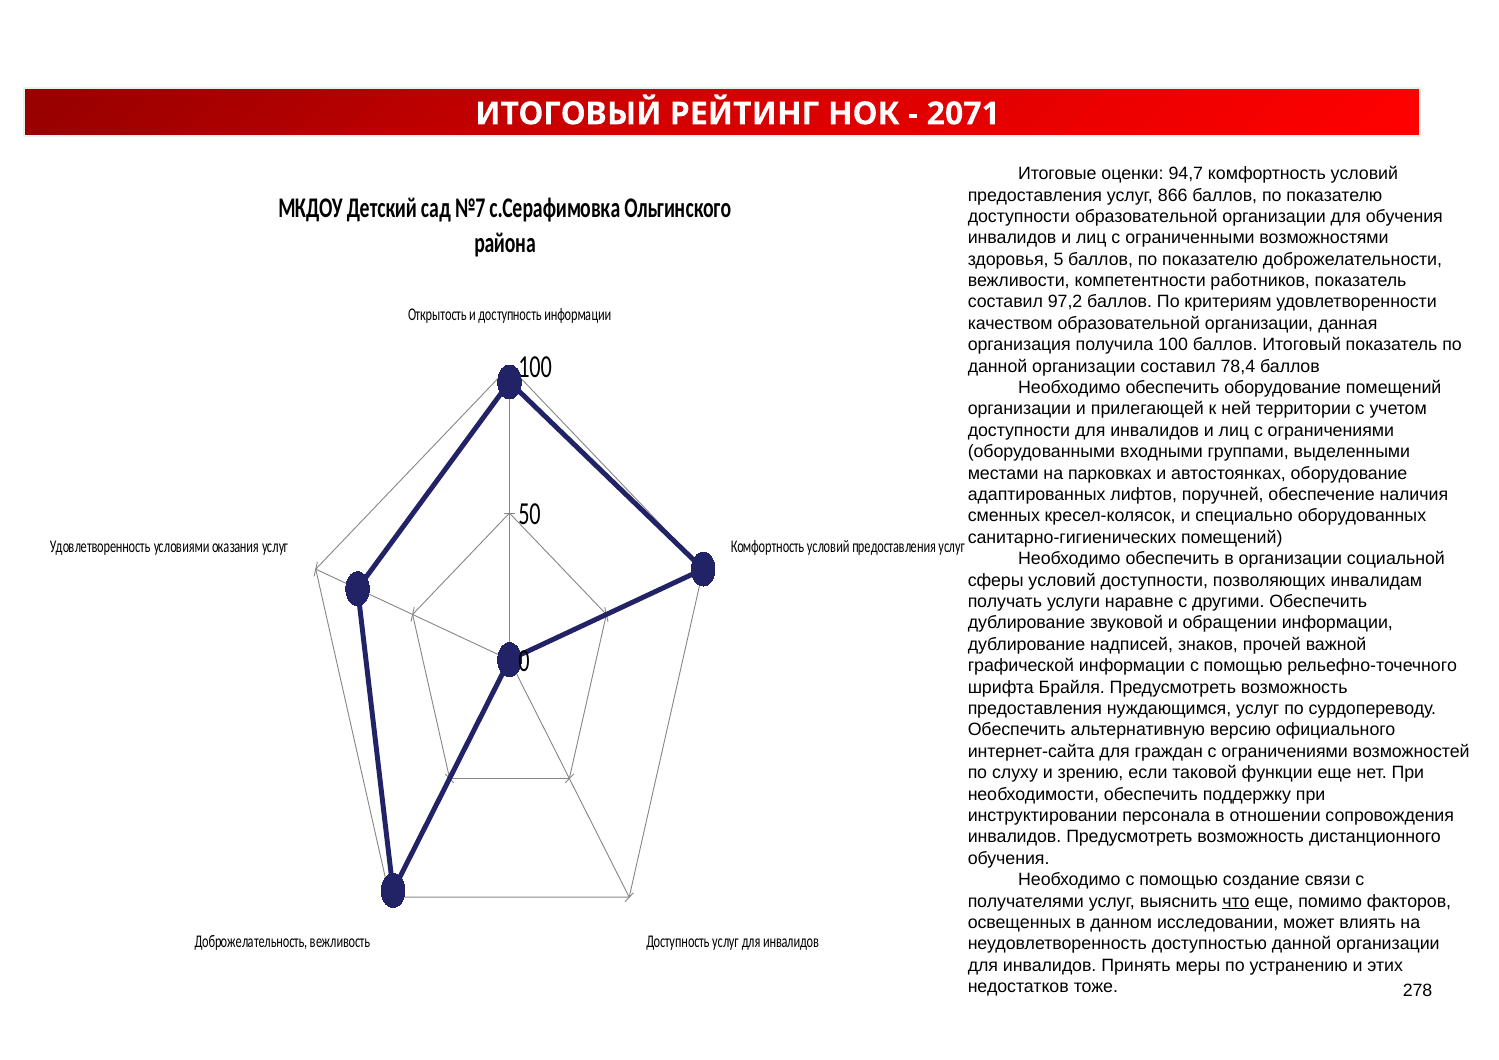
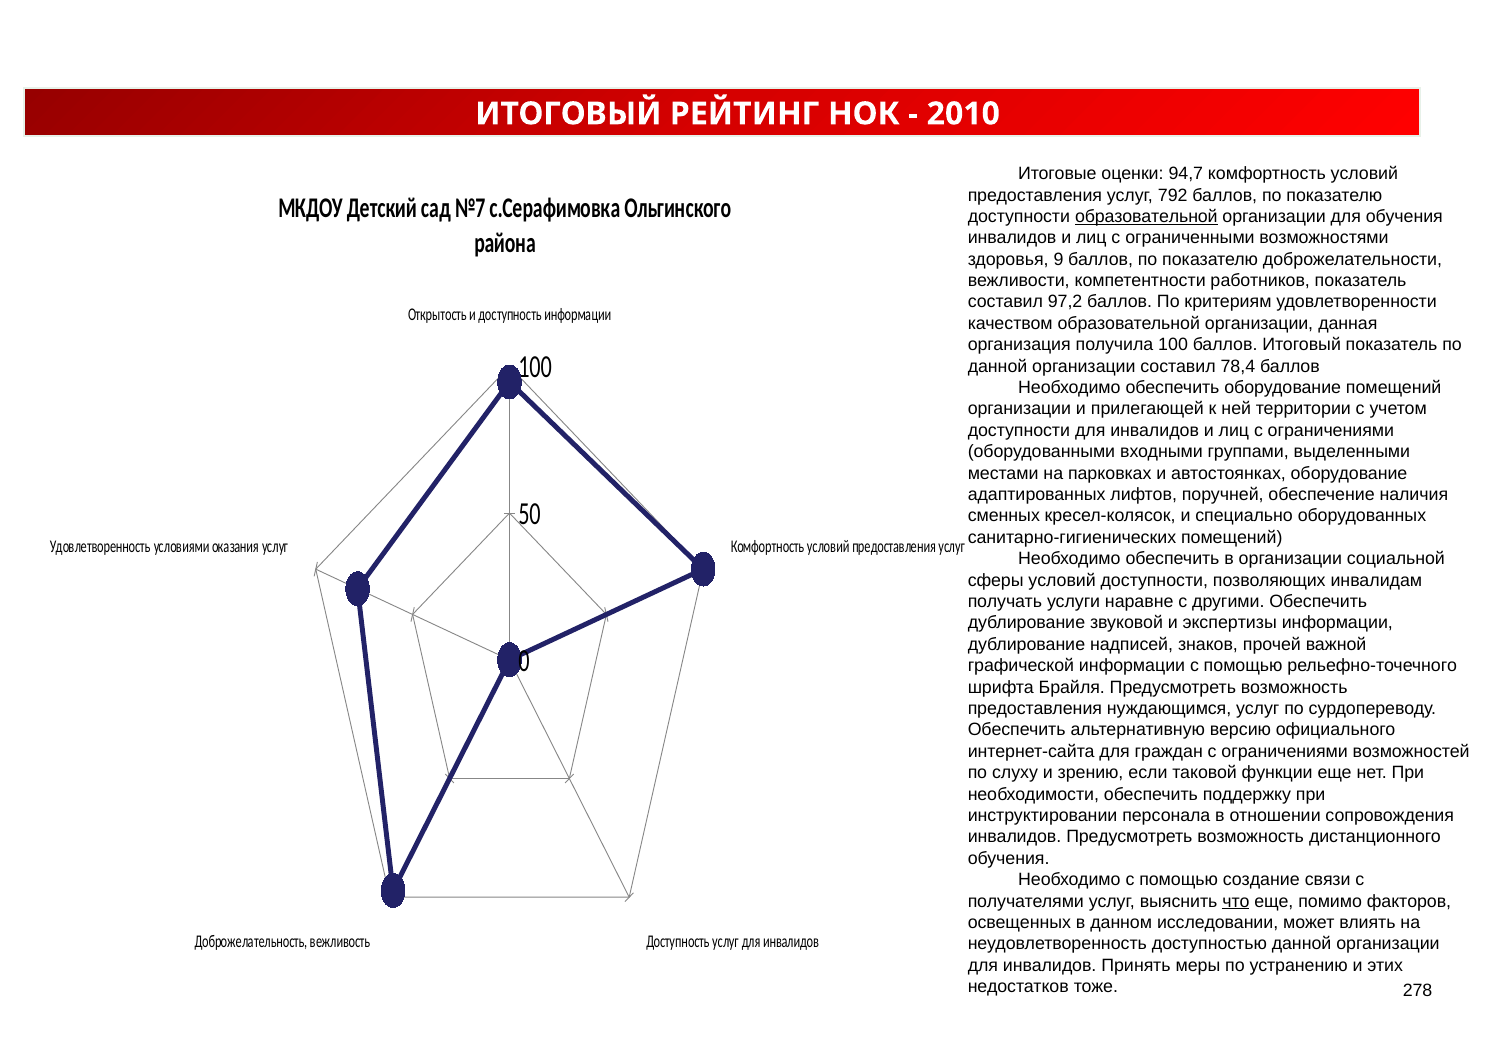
2071: 2071 -> 2010 (963, 114)
866: 866 -> 792 (1173, 195)
образовательной underline: none -> present (1146, 217)
5: 5 -> 9 (1058, 259)
обращении: обращении -> экспертизы (1230, 623)
